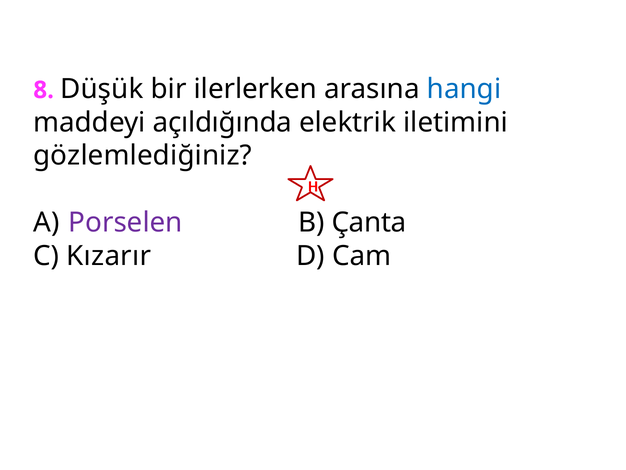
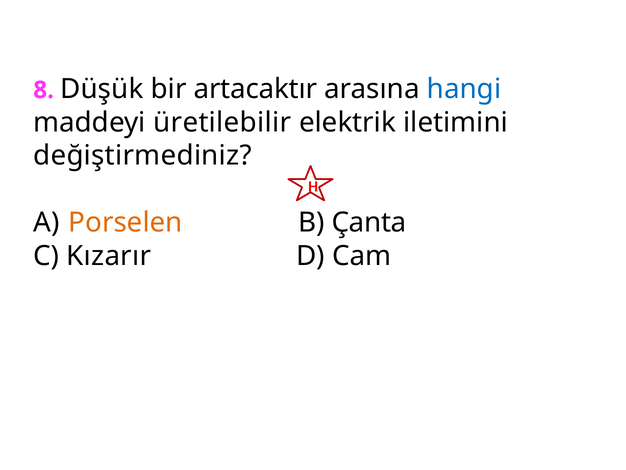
ilerlerken: ilerlerken -> artacaktır (255, 89)
açıldığında: açıldığında -> üretilebilir (222, 122)
gözlemlediğiniz: gözlemlediğiniz -> değiştirmediniz (143, 156)
Porselen colour: purple -> orange (126, 222)
